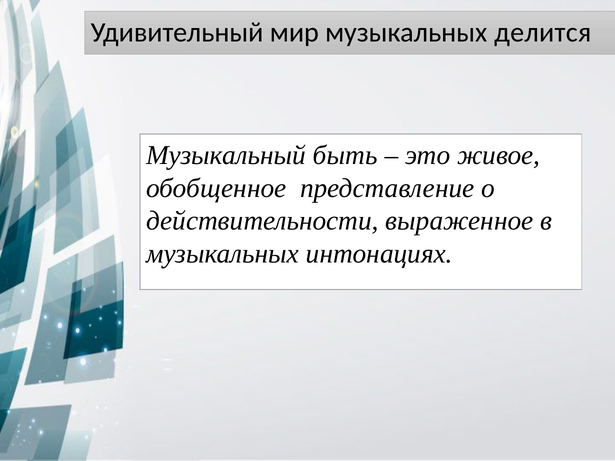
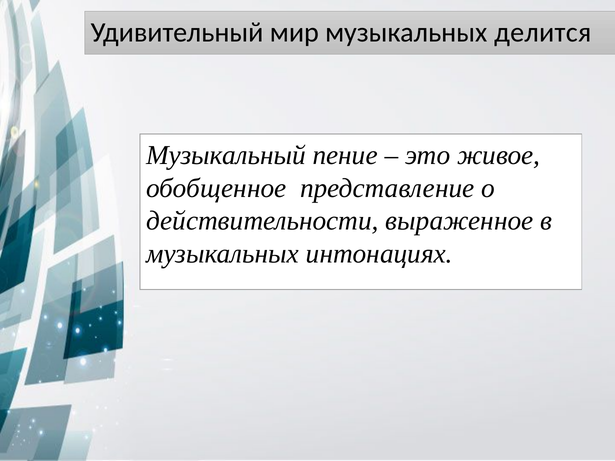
быть: быть -> пение (345, 155)
